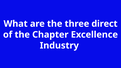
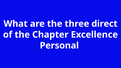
Industry: Industry -> Personal (59, 46)
